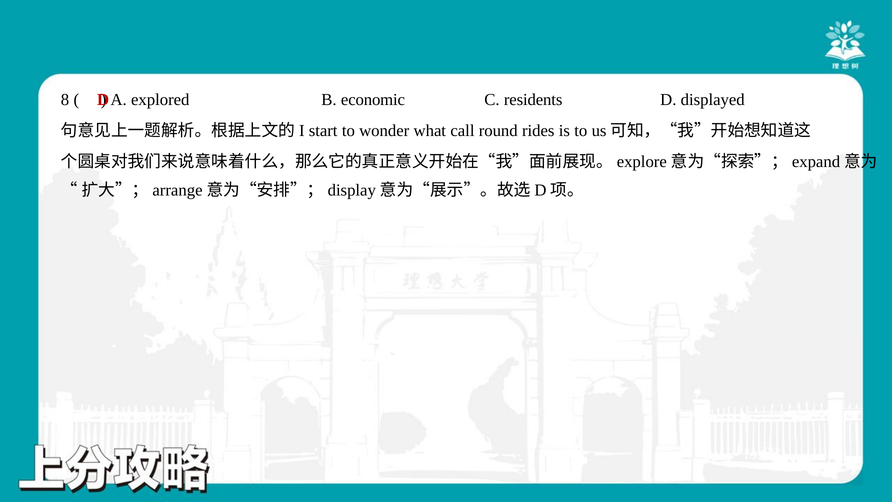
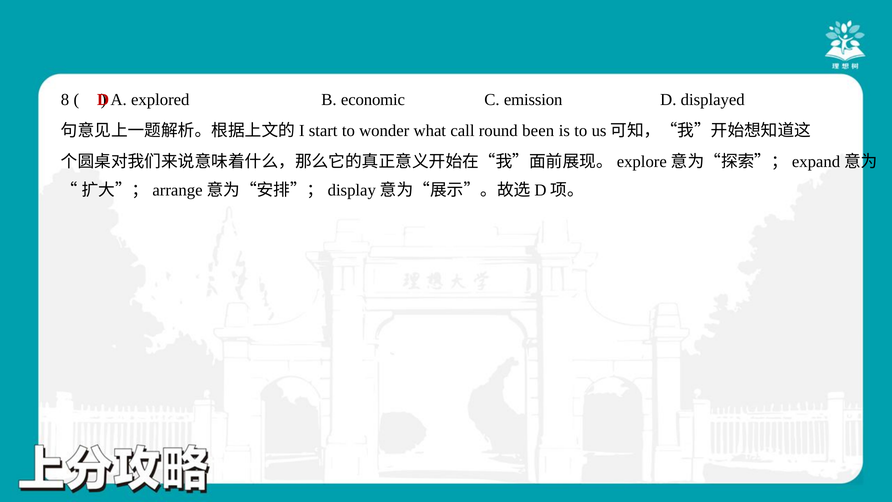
residents: residents -> emission (533, 100)
rides: rides -> been (538, 131)
